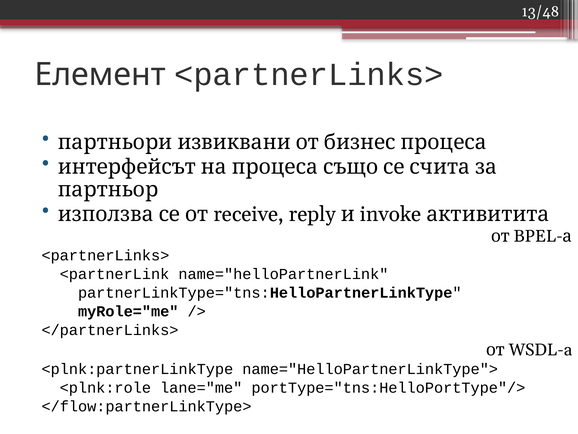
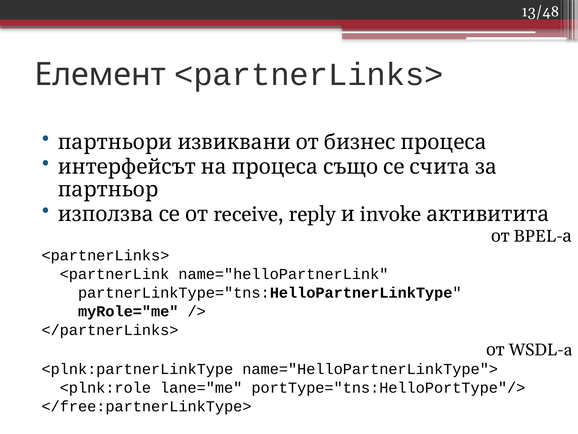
</flow:partnerLinkType>: </flow:partnerLinkType> -> </free:partnerLinkType> (147, 406)
